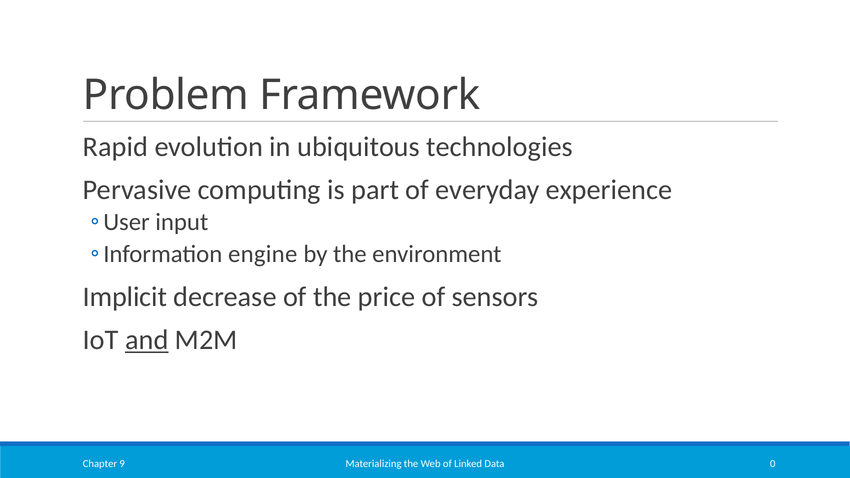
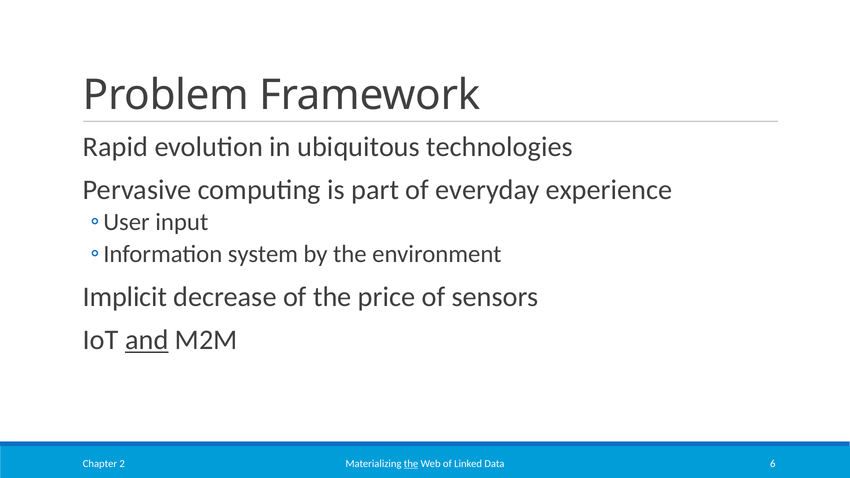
engine: engine -> system (263, 254)
the underline: none -> present (411, 464)
0: 0 -> 6 (773, 464)
9: 9 -> 2 (122, 464)
